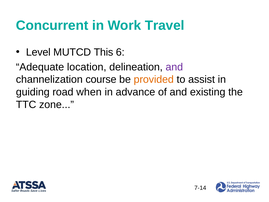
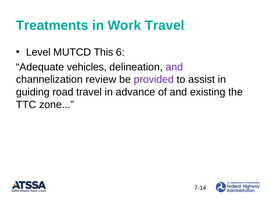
Concurrent: Concurrent -> Treatments (52, 25)
location: location -> vehicles (87, 67)
course: course -> review (101, 79)
provided colour: orange -> purple (154, 79)
road when: when -> travel (89, 92)
